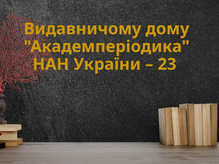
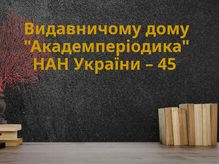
23: 23 -> 45 (167, 64)
